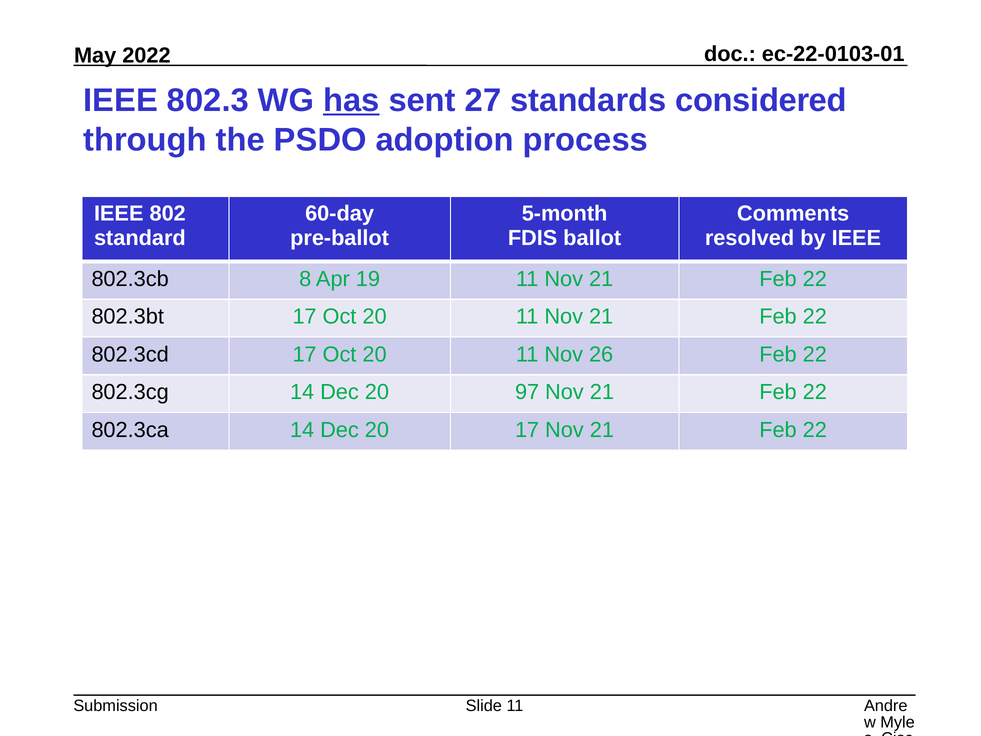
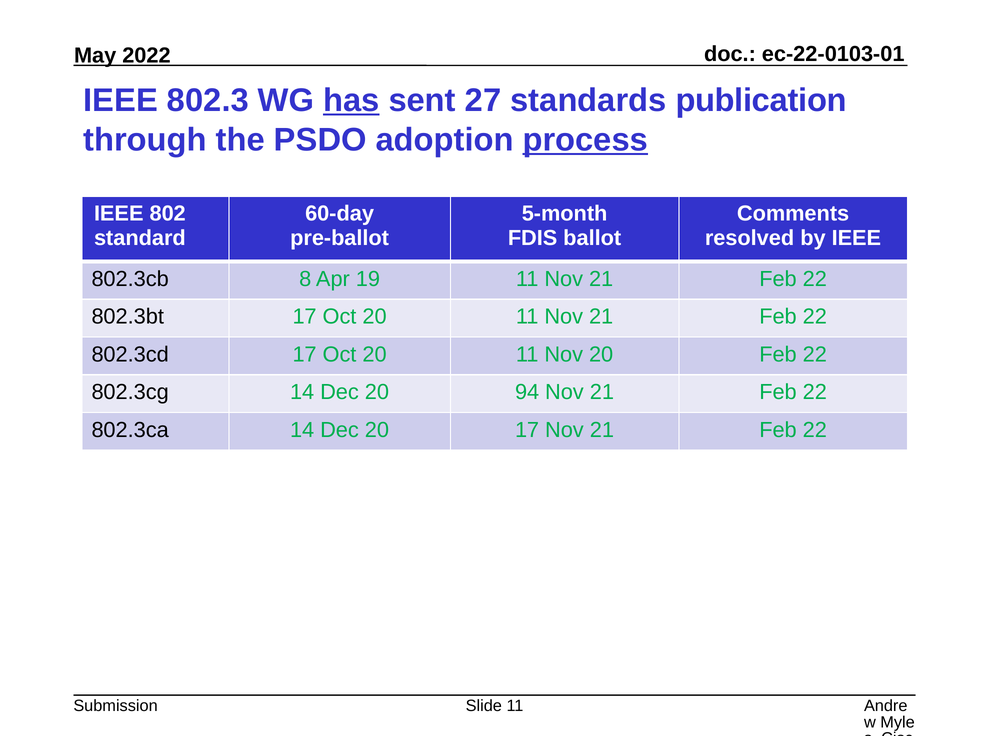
considered: considered -> publication (761, 100)
process underline: none -> present (585, 140)
Nov 26: 26 -> 20 (601, 354)
97: 97 -> 94 (527, 392)
